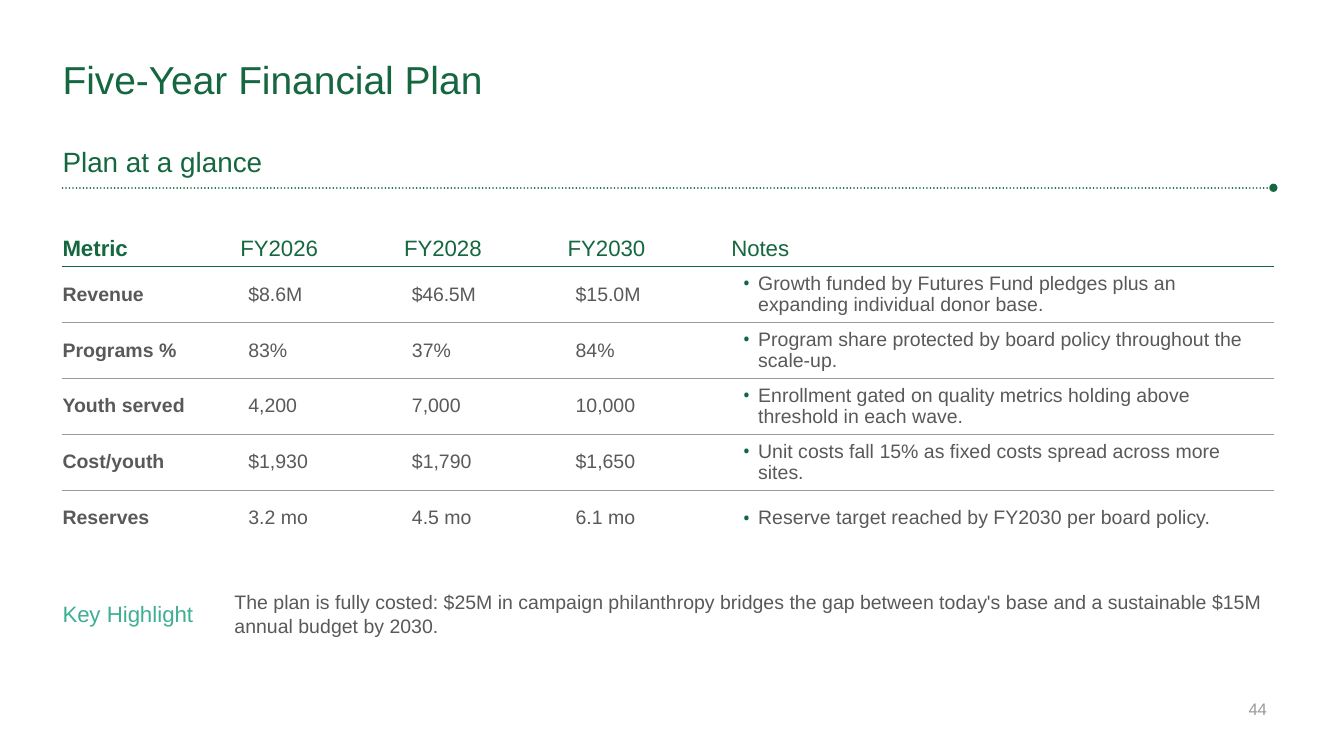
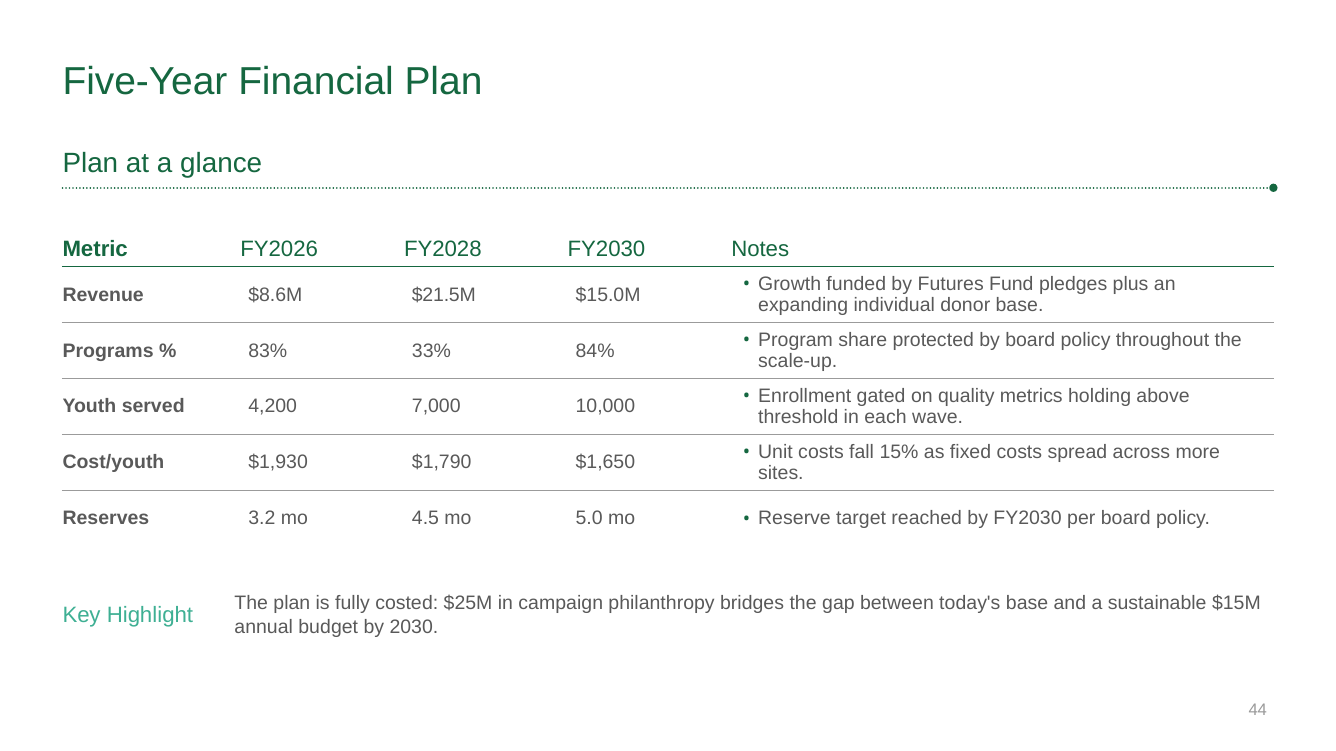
$46.5M: $46.5M -> $21.5M (444, 295)
37%: 37% -> 33% (431, 351)
6.1: 6.1 -> 5.0 (589, 519)
